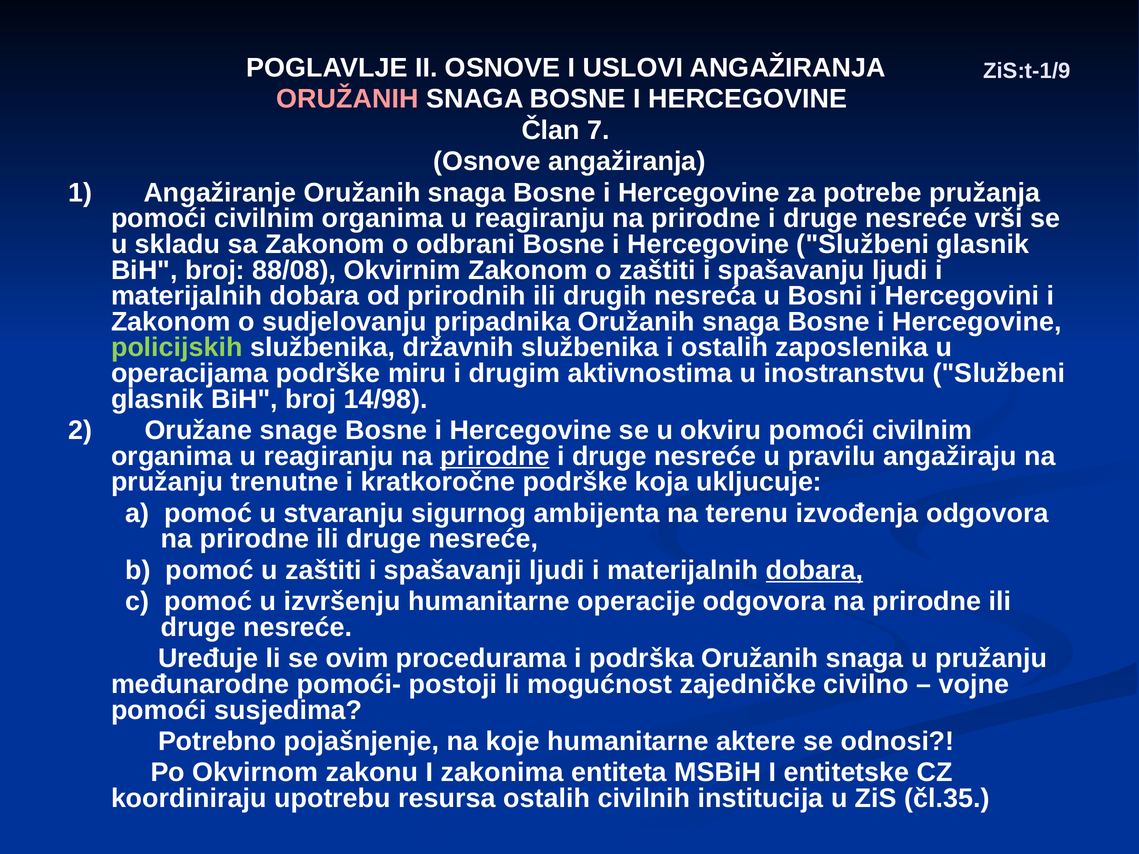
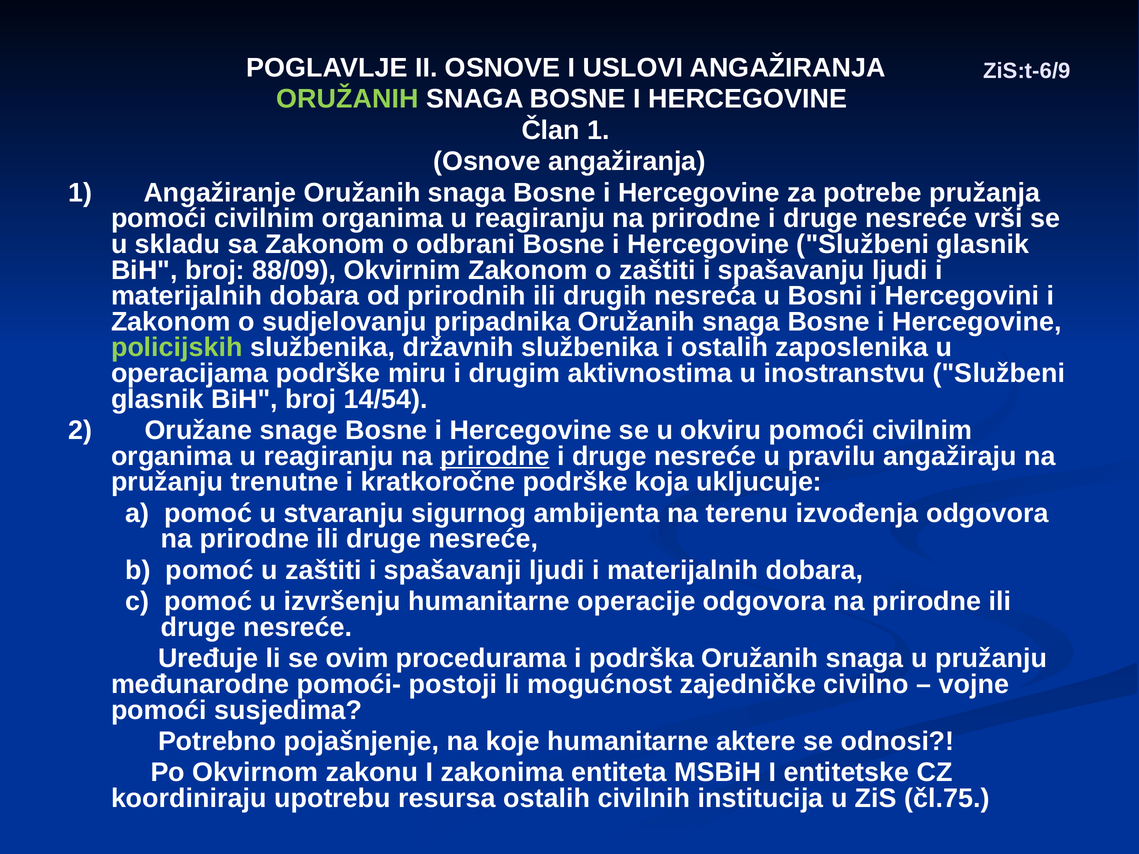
ZiS:t-1/9: ZiS:t-1/9 -> ZiS:t-6/9 (1027, 71)
ORUŽANIH colour: pink -> light green (348, 99)
Član 7: 7 -> 1 (599, 130)
88/08: 88/08 -> 88/09 (294, 270)
14/98: 14/98 -> 14/54 (386, 399)
dobara underline: present -> none (814, 570)
čl.35: čl.35 -> čl.75 (947, 799)
